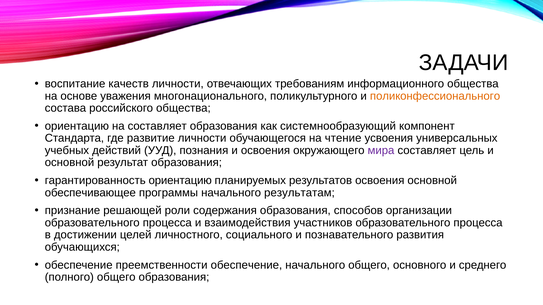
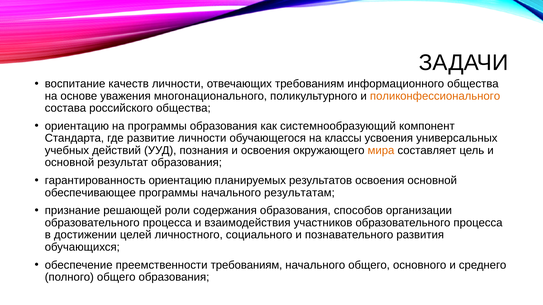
на составляет: составляет -> программы (157, 126)
чтение: чтение -> классы (343, 138)
мира colour: purple -> orange (381, 151)
преемственности обеспечение: обеспечение -> требованиям (246, 265)
